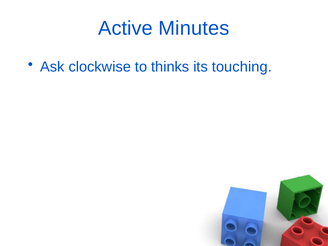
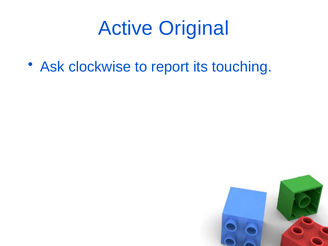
Minutes: Minutes -> Original (194, 28)
thinks: thinks -> report (170, 67)
